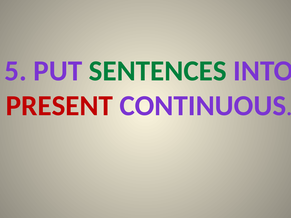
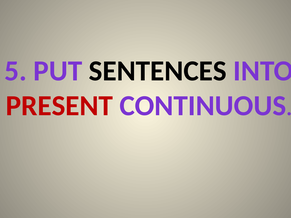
SENTENCES colour: green -> black (158, 71)
